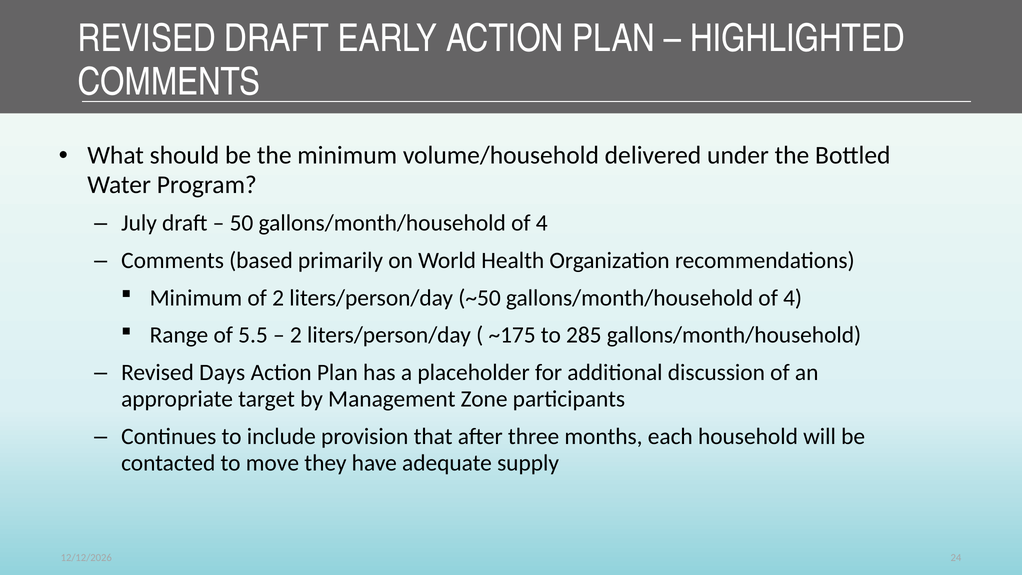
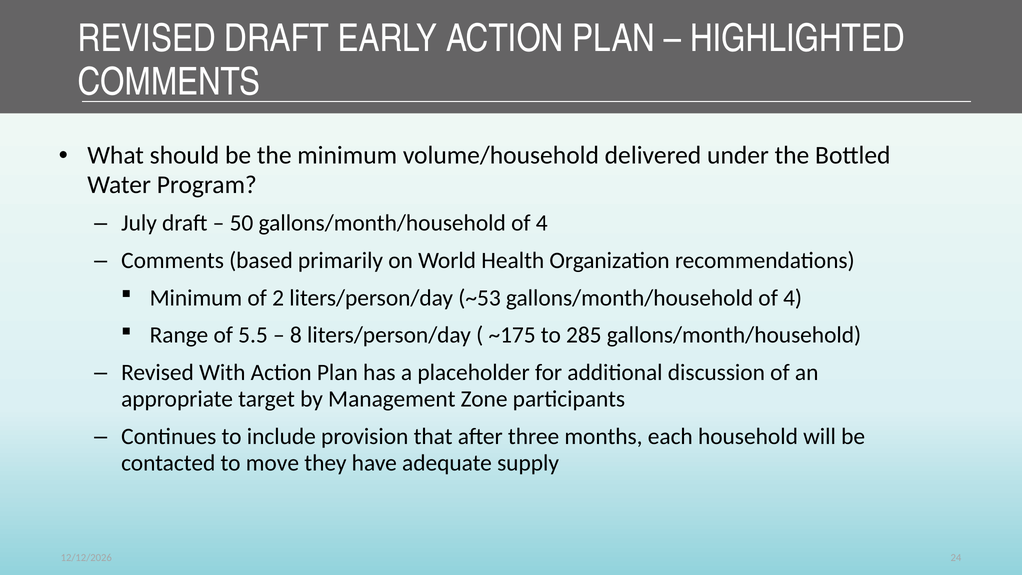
~50: ~50 -> ~53 (480, 298)
2: 2 -> 8 (296, 335)
Days: Days -> With (222, 372)
